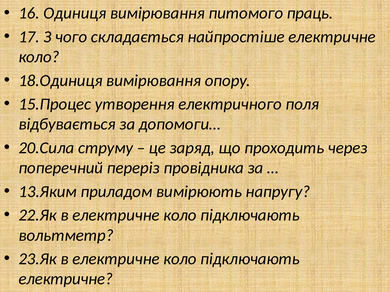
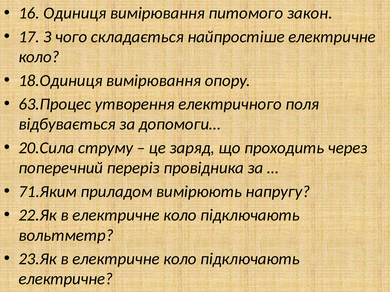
праць: праць -> закон (310, 13)
15.Процес: 15.Процес -> 63.Процес (55, 104)
13.Яким: 13.Яким -> 71.Яким (48, 192)
